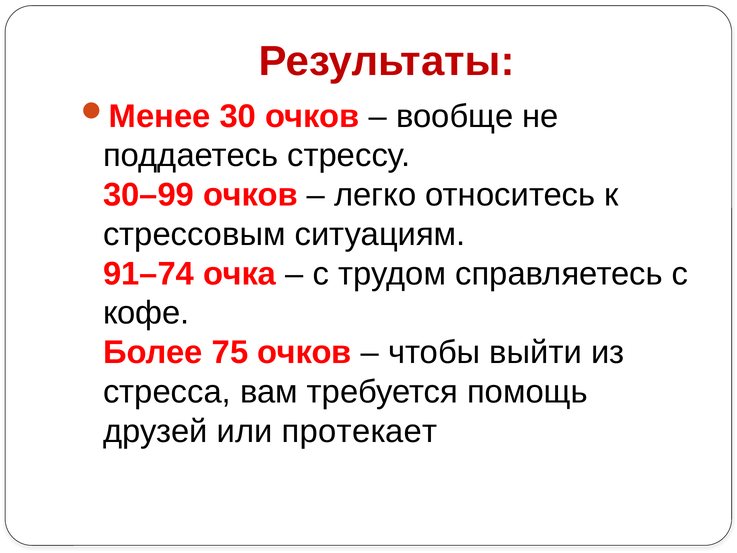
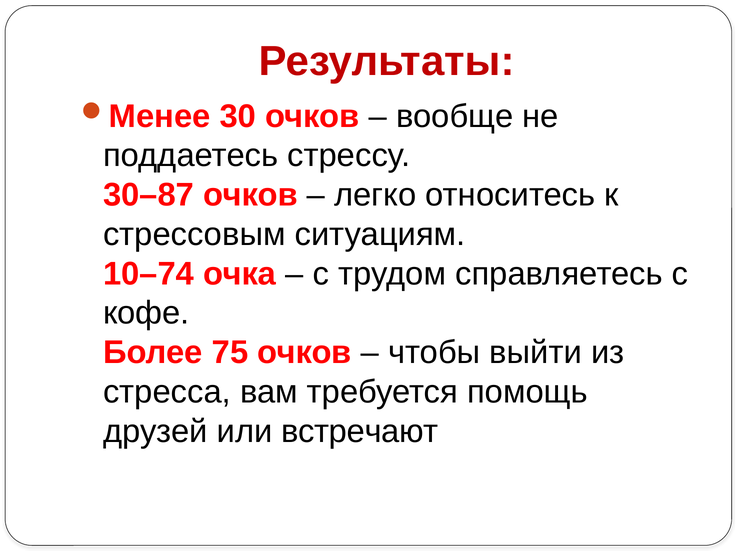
30–99: 30–99 -> 30–87 (149, 195)
91–74: 91–74 -> 10–74 (149, 274)
протекает: протекает -> встречают (360, 431)
